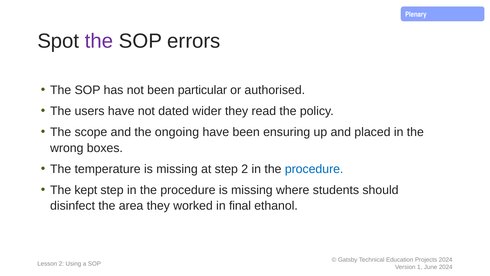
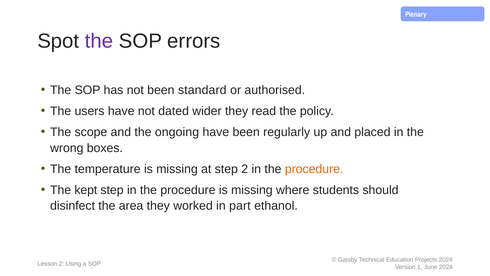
particular: particular -> standard (202, 90)
ensuring: ensuring -> regularly (287, 132)
procedure colour: blue -> orange (314, 169)
final: final -> part (240, 206)
